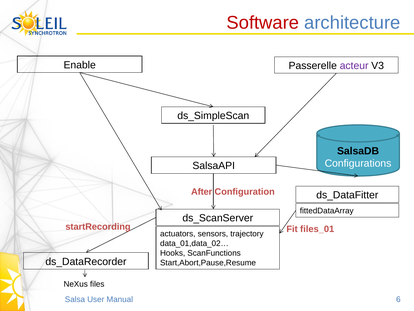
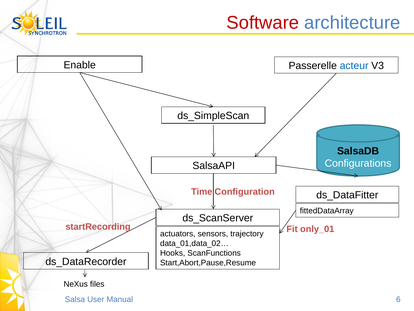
acteur colour: purple -> blue (354, 66)
After: After -> Time (202, 192)
files_01: files_01 -> only_01 (317, 229)
